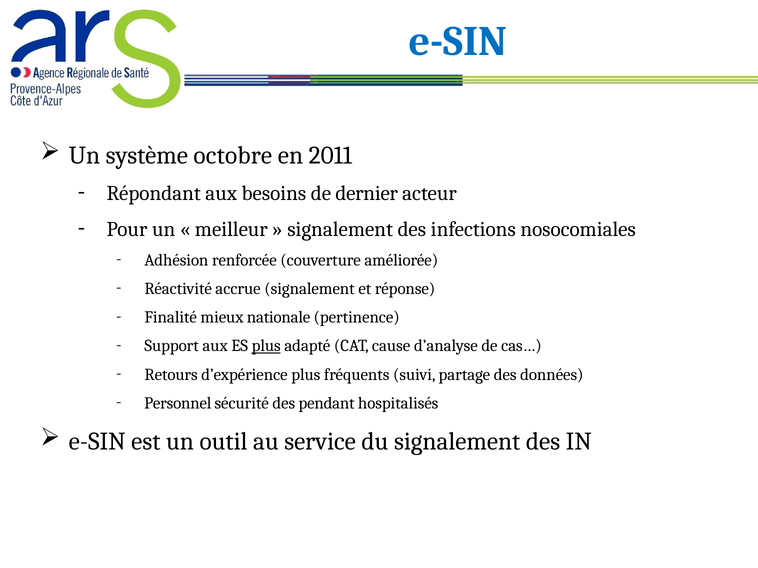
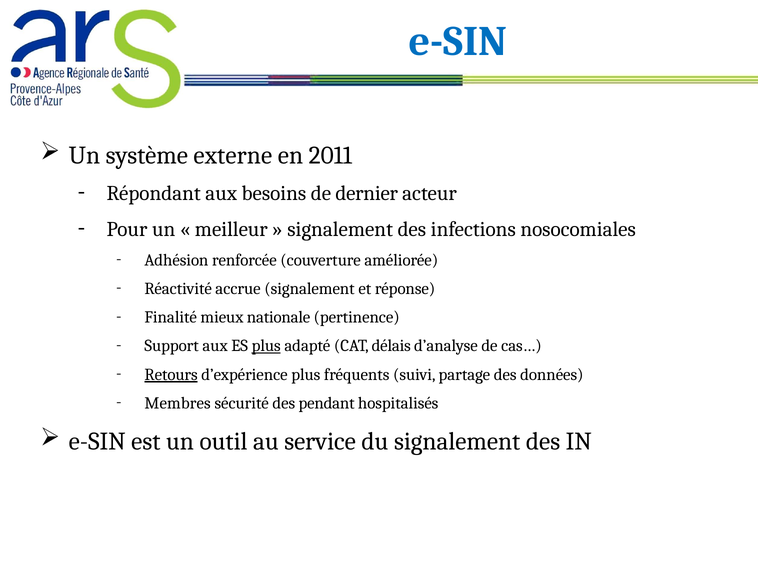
octobre: octobre -> externe (233, 156)
cause: cause -> délais (391, 346)
Retours underline: none -> present (171, 375)
Personnel: Personnel -> Membres (178, 403)
